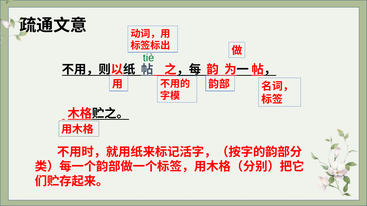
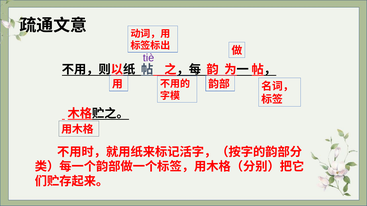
tiè colour: green -> purple (149, 58)
